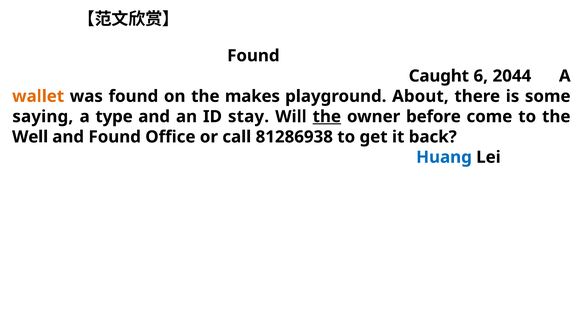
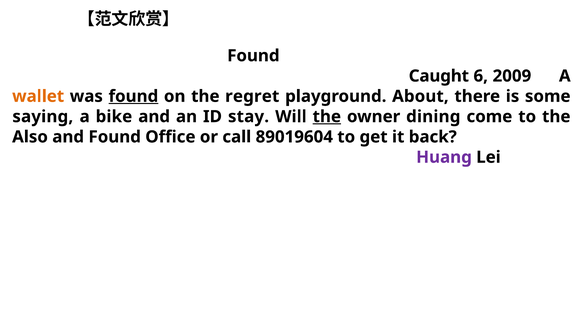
2044: 2044 -> 2009 (512, 76)
found underline: none -> present (133, 96)
makes: makes -> regret (252, 96)
type: type -> bike (114, 117)
before: before -> dining (433, 117)
Well: Well -> Also (30, 137)
81286938: 81286938 -> 89019604 (294, 137)
Huang colour: blue -> purple (444, 157)
